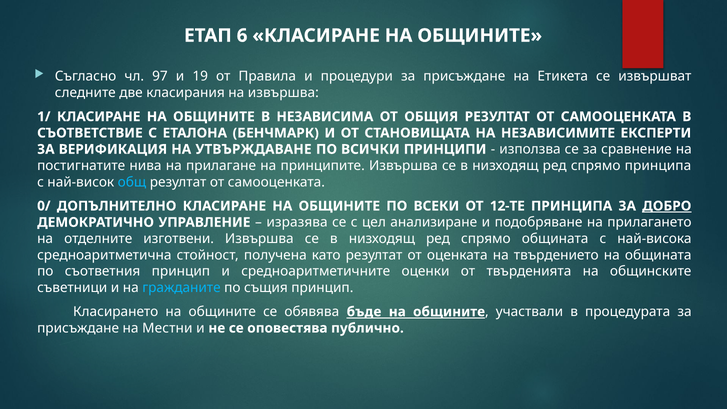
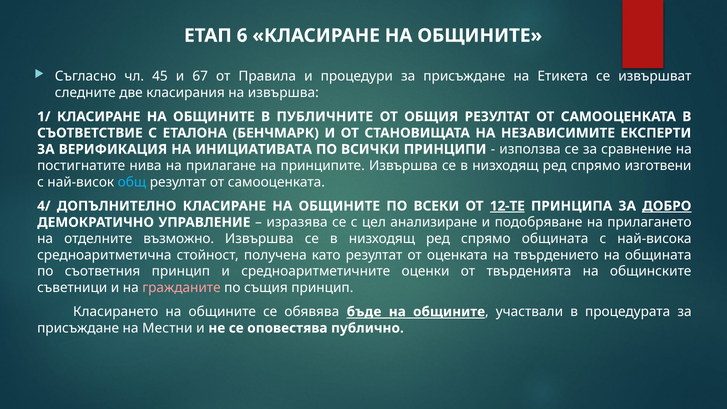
97: 97 -> 45 (160, 76)
19: 19 -> 67 (200, 76)
НЕЗАВИСИМА: НЕЗАВИСИМА -> ПУБЛИЧНИТЕ (325, 117)
УТВЪРЖДАВАНЕ: УТВЪРЖДАВАНЕ -> ИНИЦИАТИВАТА (254, 149)
спрямо принципа: принципа -> изготвени (658, 166)
0/: 0/ -> 4/ (44, 206)
12-ТЕ underline: none -> present (507, 206)
изготвени: изготвени -> възможно (179, 239)
гражданите colour: light blue -> pink (181, 288)
